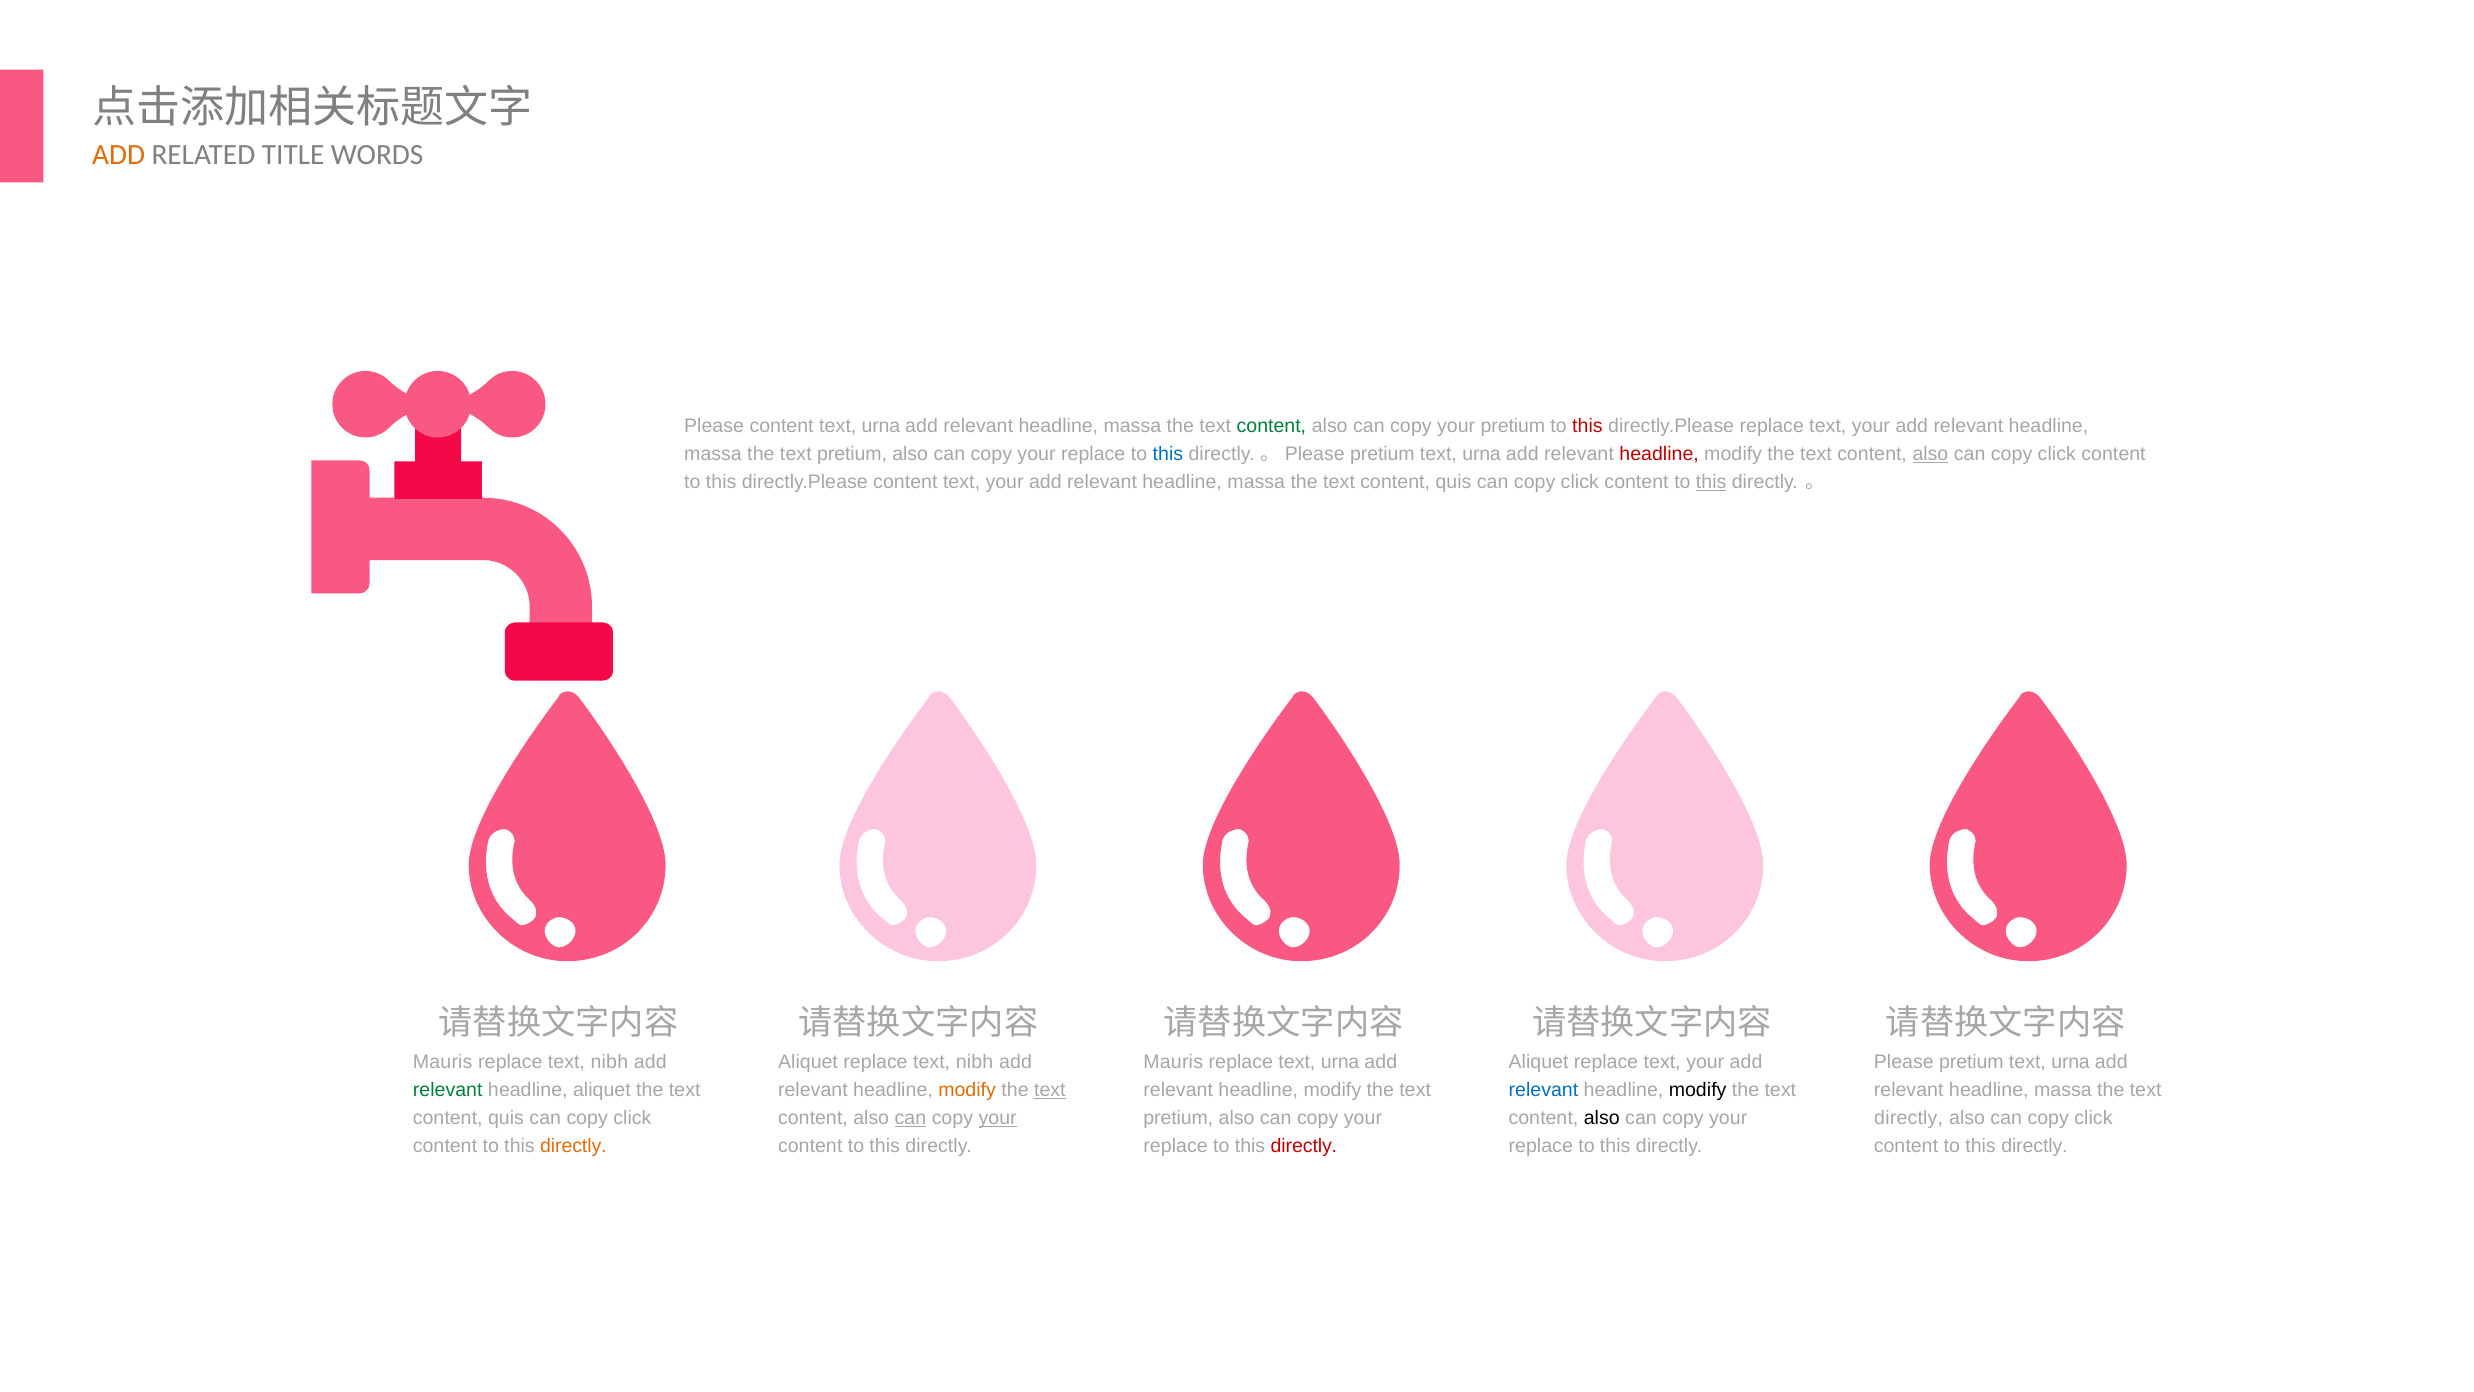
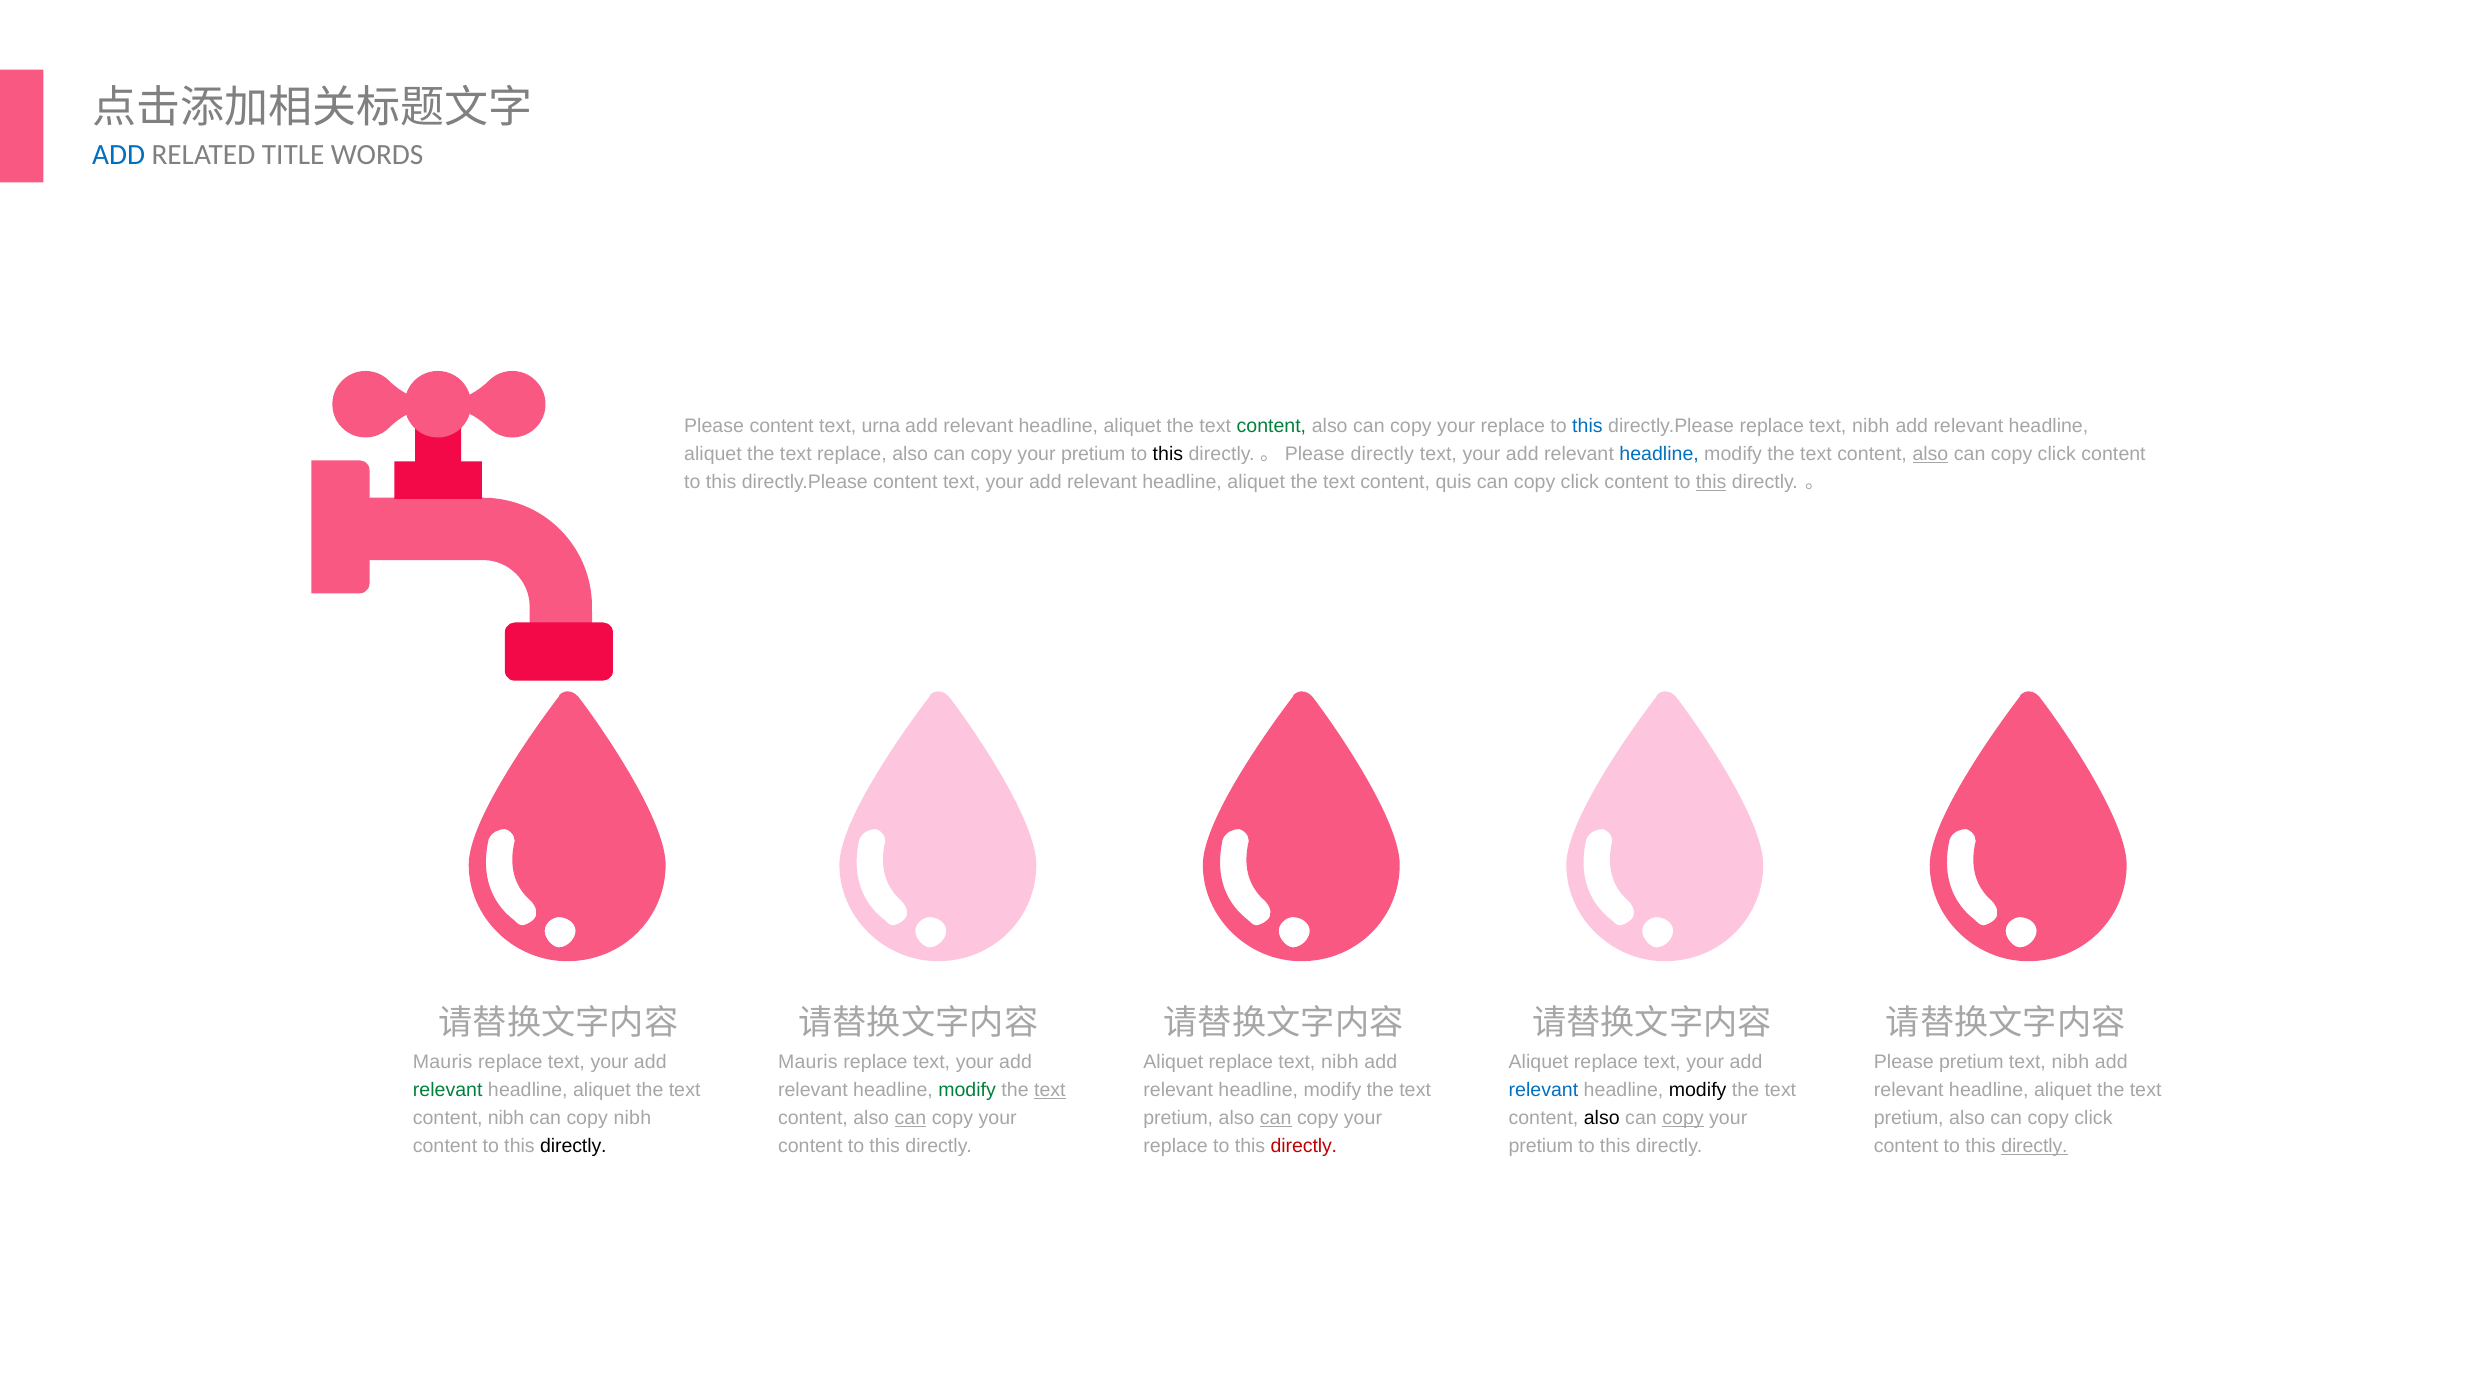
ADD colour: orange -> blue (119, 155)
massa: massa -> aliquet (1132, 426)
pretium: pretium -> replace (1513, 426)
this colour: red -> blue (1587, 426)
directly.Please replace text your: your -> nibh (1871, 426)
massa: massa -> aliquet (713, 454)
pretium: pretium -> replace (852, 454)
replace: replace -> pretium (1093, 454)
this colour: blue -> black (1168, 454)
pretium: pretium -> directly (1382, 454)
urna: urna -> your (1482, 454)
headline colour: red -> blue (1659, 454)
massa: massa -> aliquet (1256, 482)
nibh: nibh -> your (609, 1062)
Aliquet: Aliquet -> Mauris (808, 1062)
nibh: nibh -> your (975, 1062)
Mauris: Mauris -> Aliquet (1173, 1062)
urna: urna -> nibh (1340, 1062)
urna: urna -> nibh (2070, 1062)
modify colour: orange -> green (967, 1090)
massa: massa -> aliquet (2063, 1090)
quis: quis -> nibh (506, 1118)
click: click -> nibh (632, 1118)
your underline: present -> none (998, 1118)
can underline: none -> present (1276, 1118)
copy underline: none -> present (1683, 1118)
directly: directly -> pretium (1909, 1118)
directly colour: orange -> black (573, 1146)
replace: replace -> pretium (1541, 1146)
directly underline: none -> present (2034, 1146)
